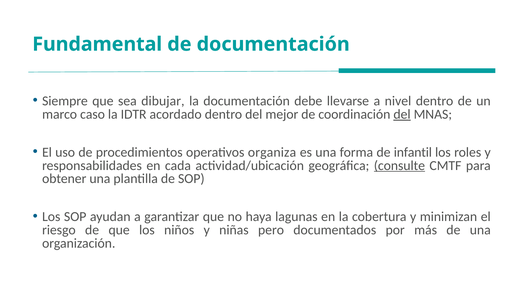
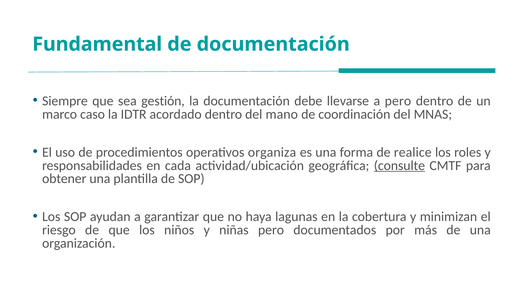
dibujar: dibujar -> gestión (163, 101)
a nivel: nivel -> pero (398, 101)
mejor: mejor -> mano (282, 114)
del underline: present -> none (402, 114)
infantil: infantil -> realice (413, 152)
